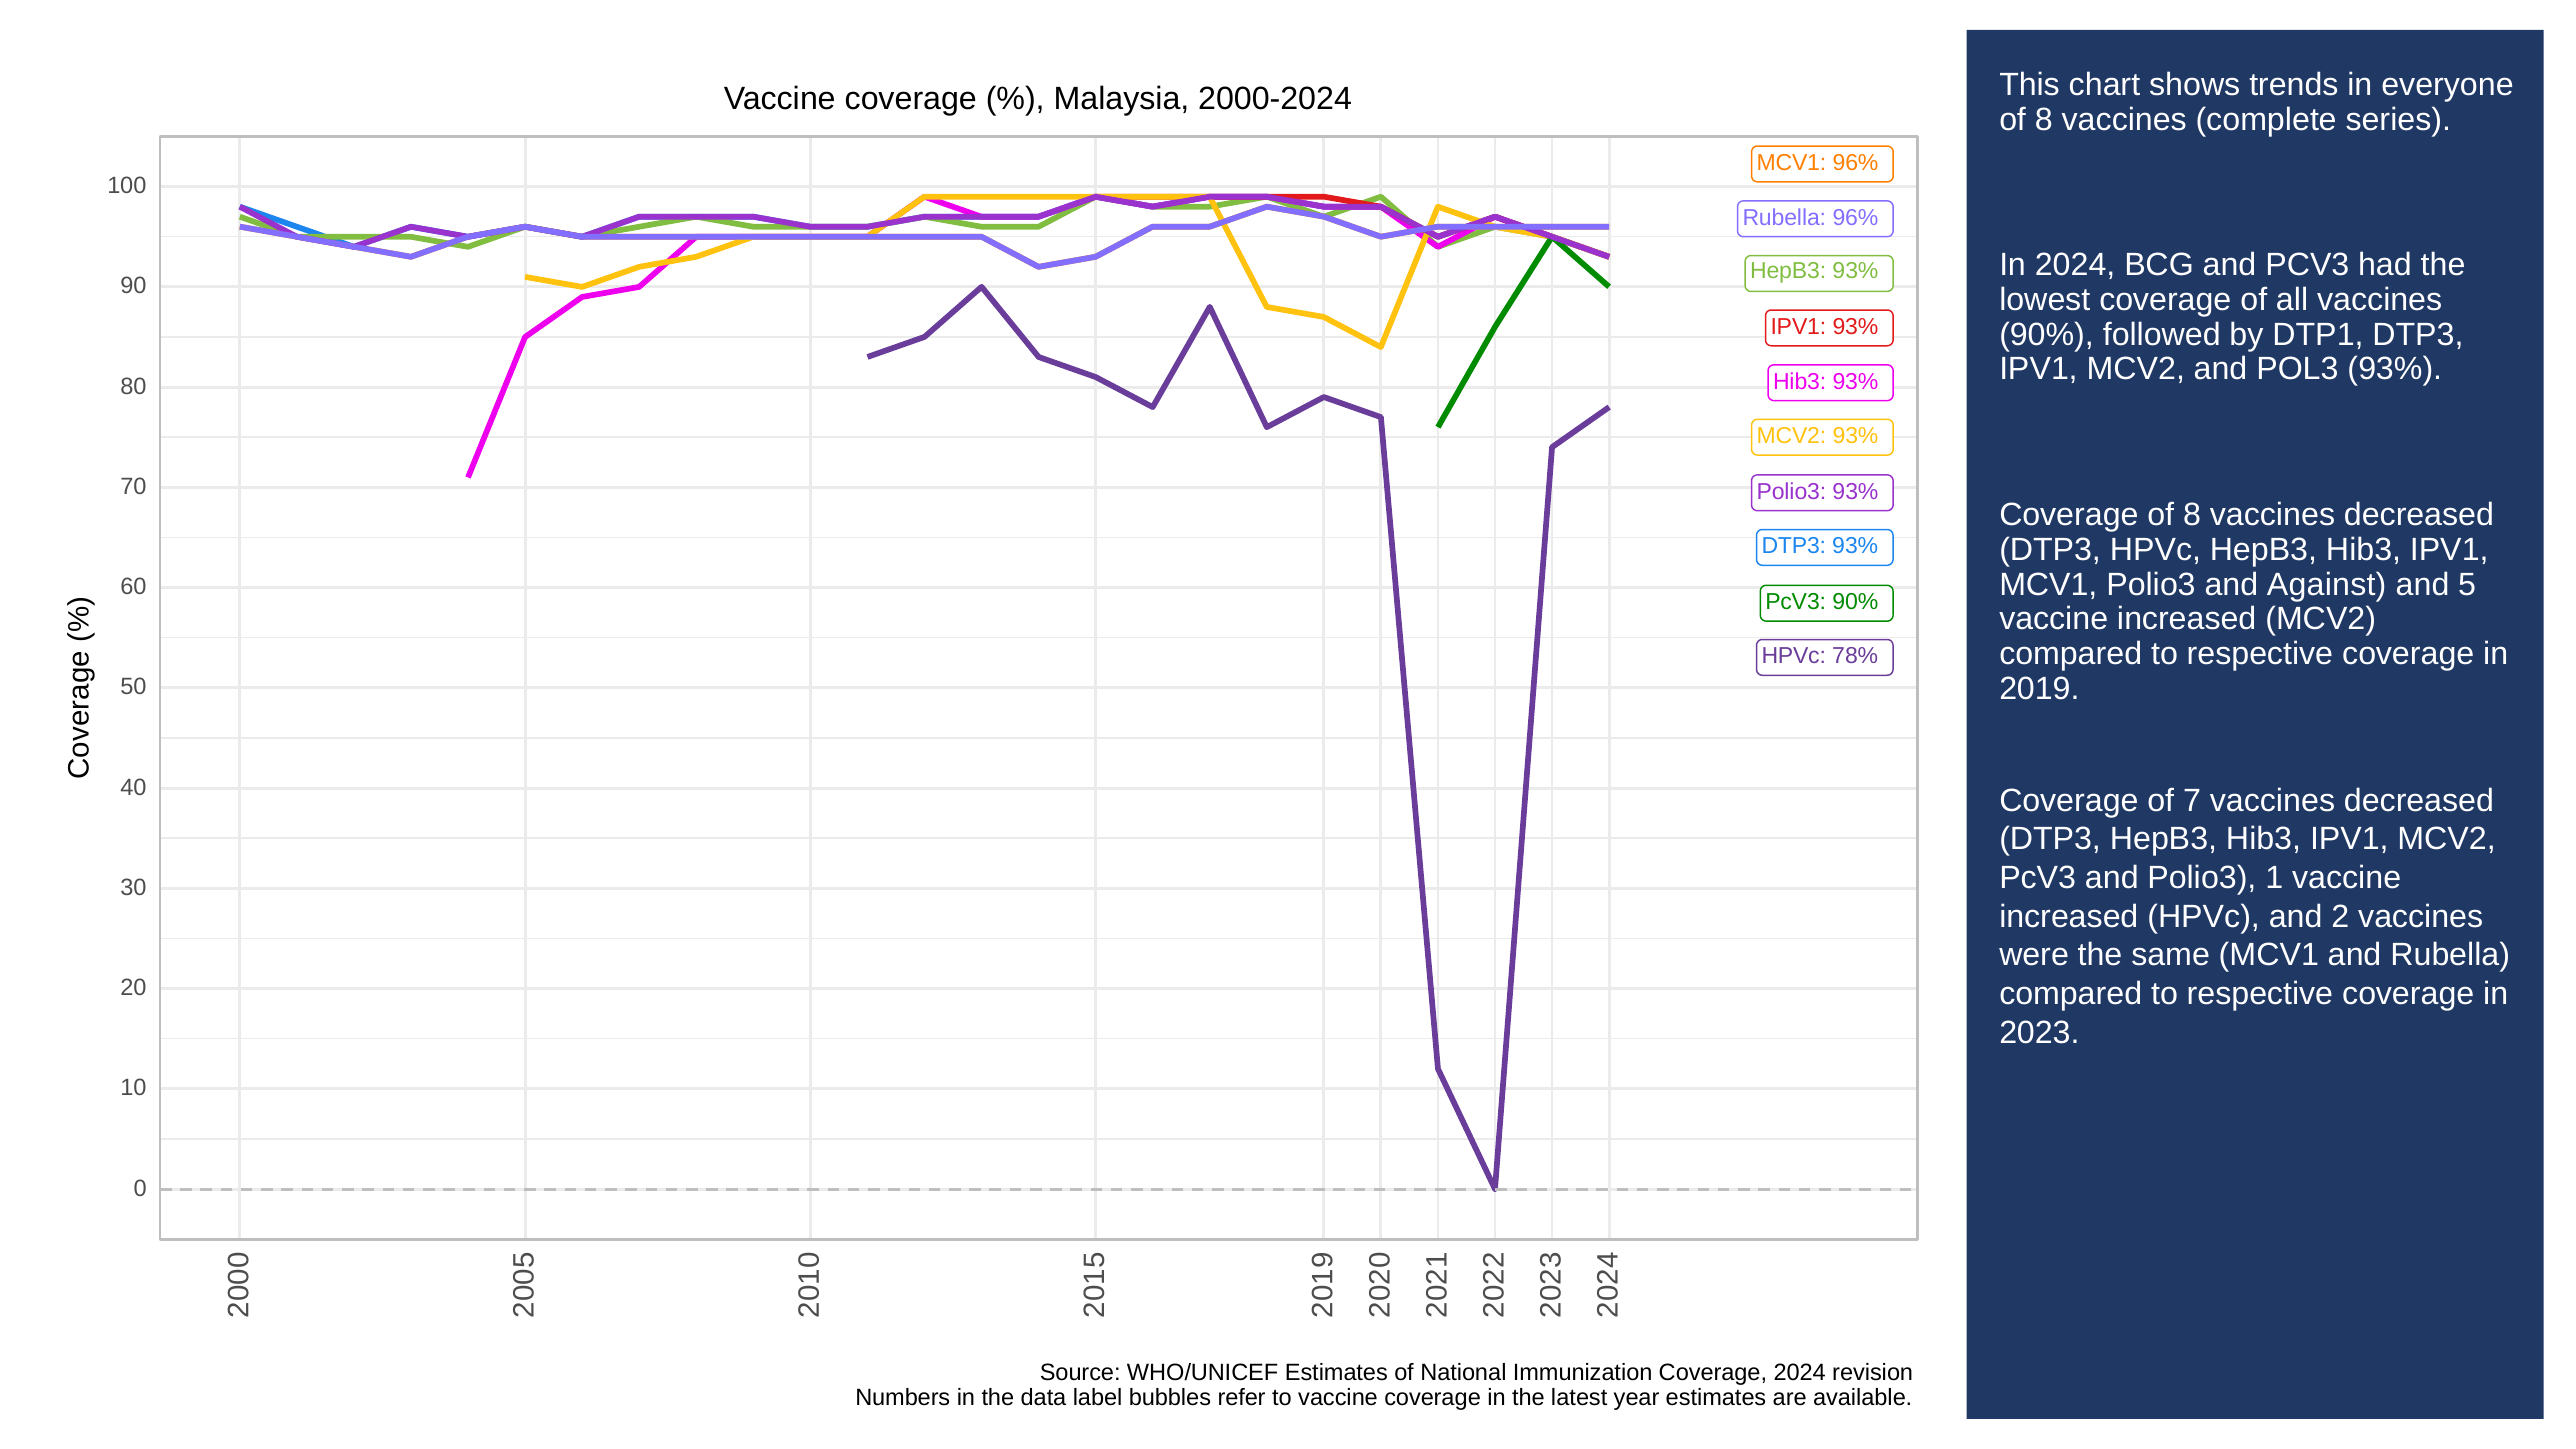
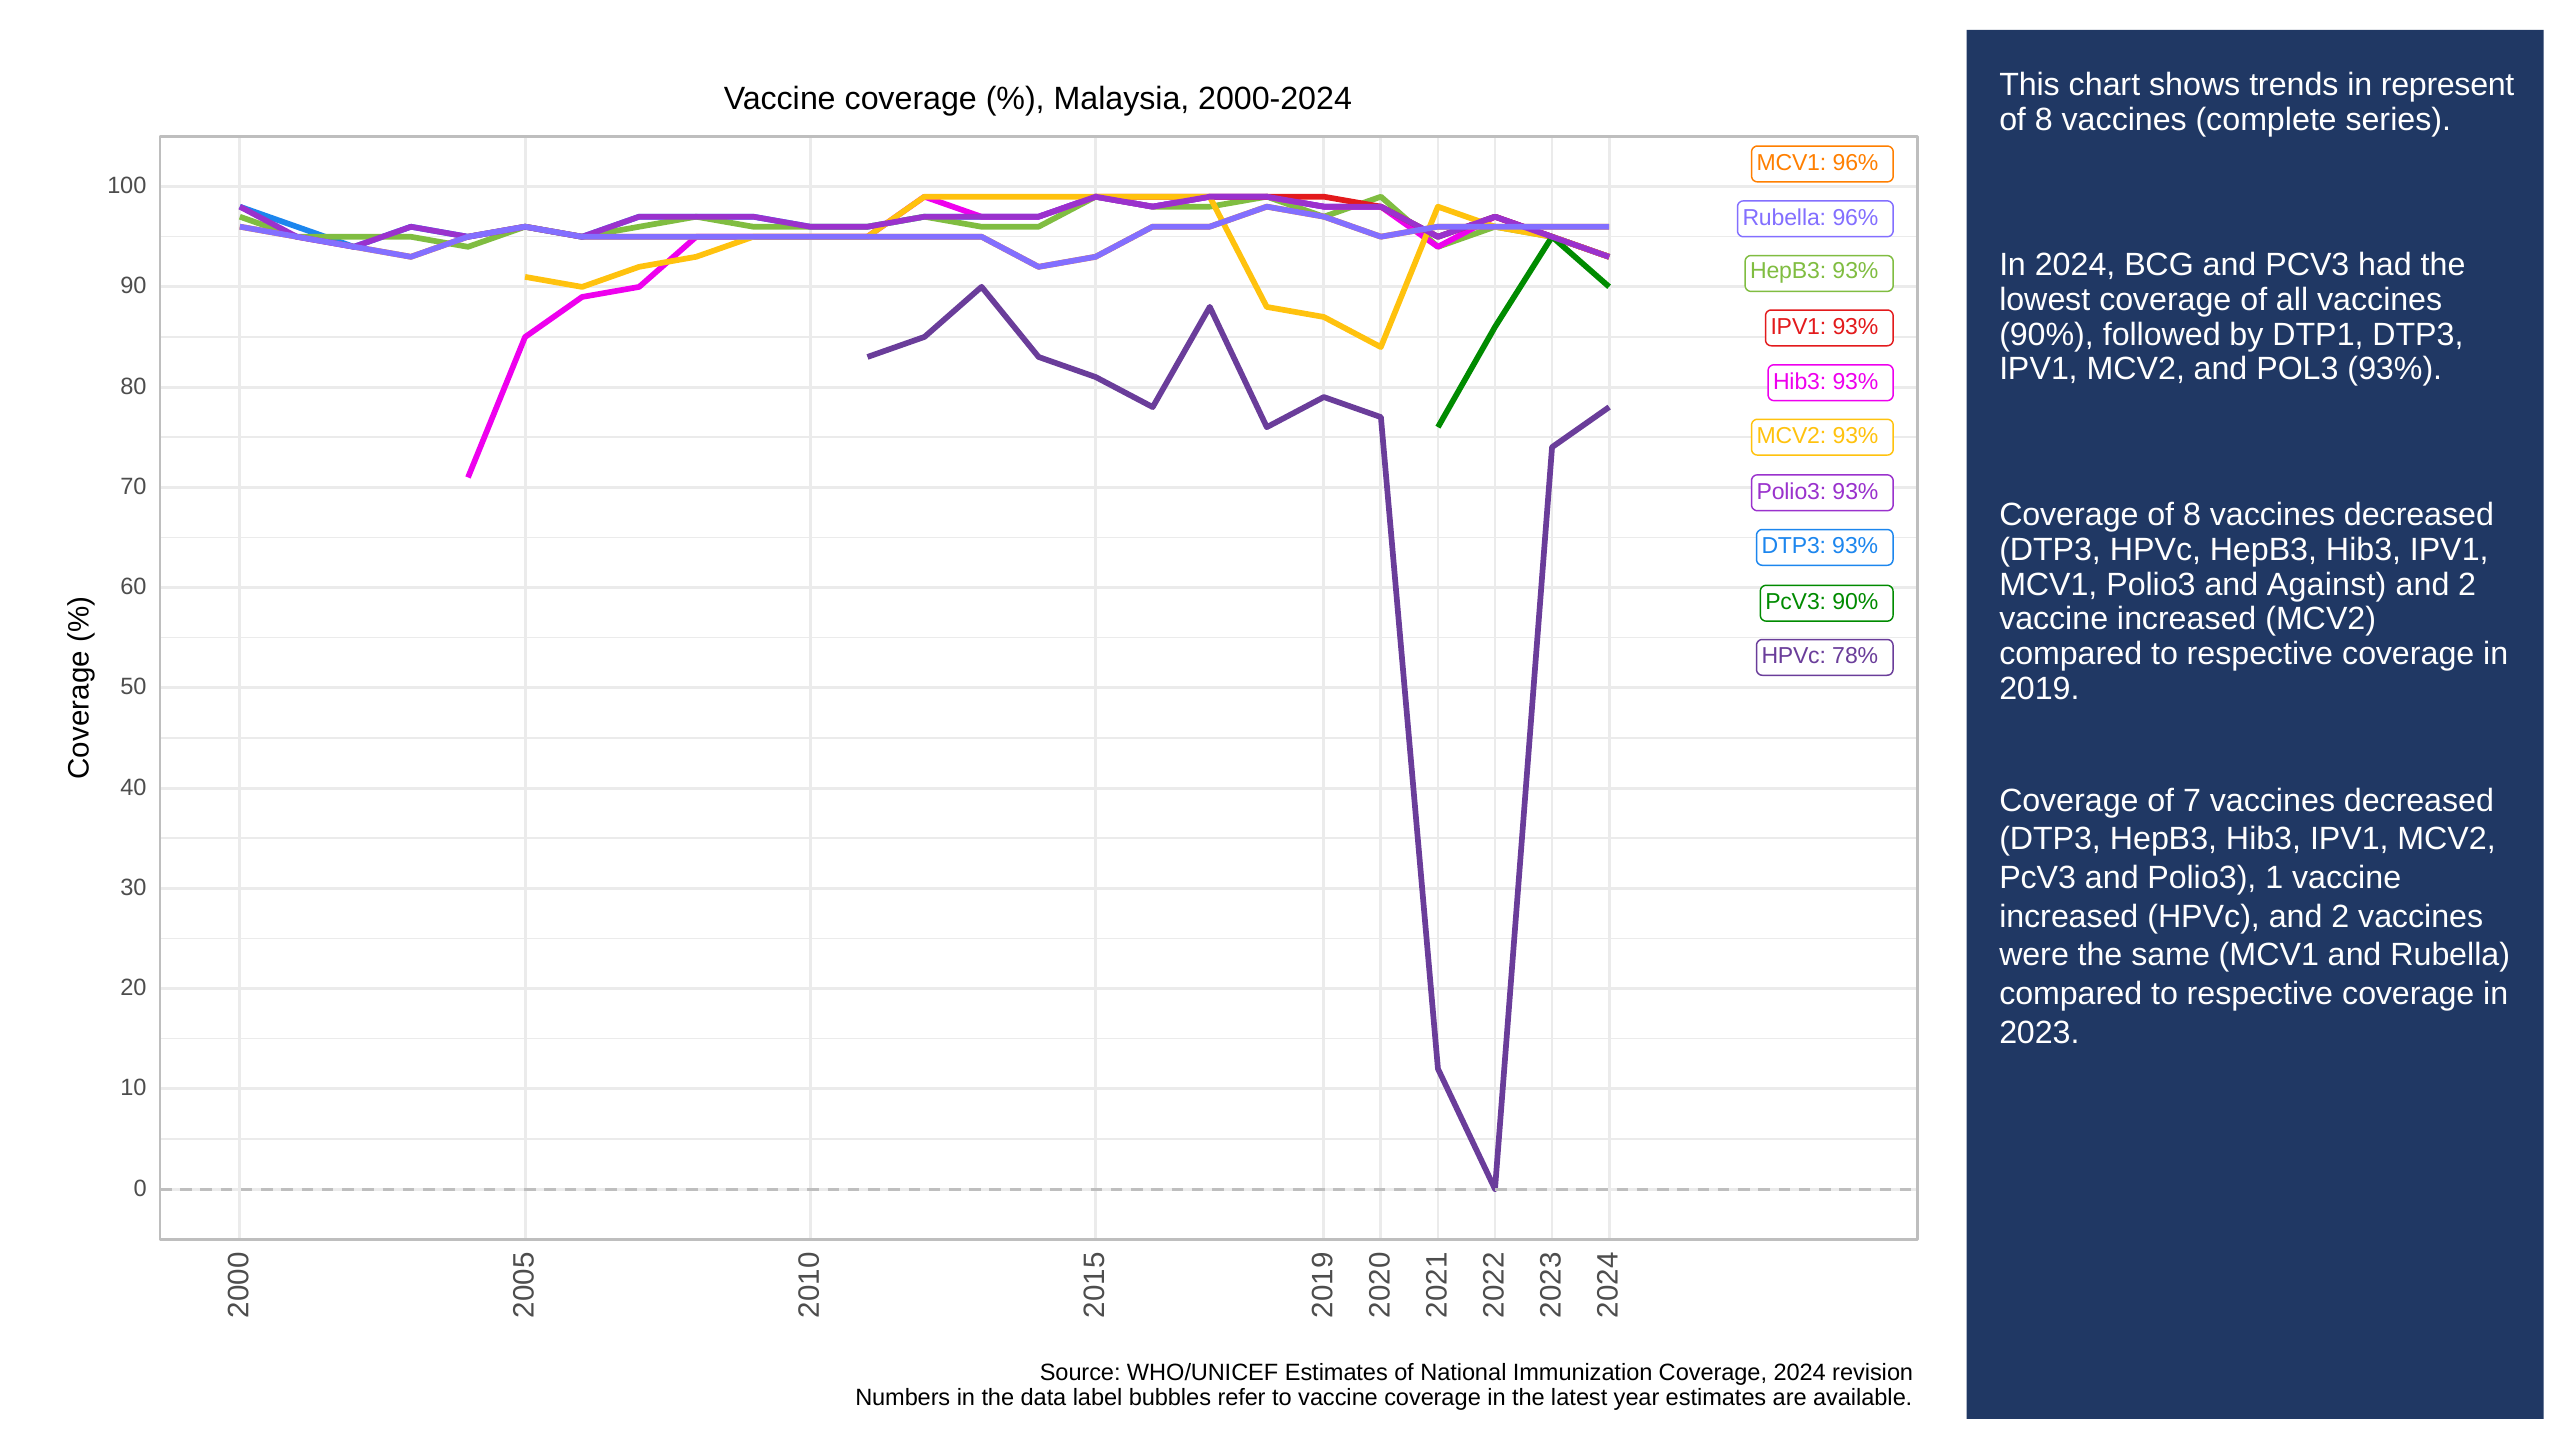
everyone: everyone -> represent (2448, 85)
5: 5 -> 2 (2467, 584)
